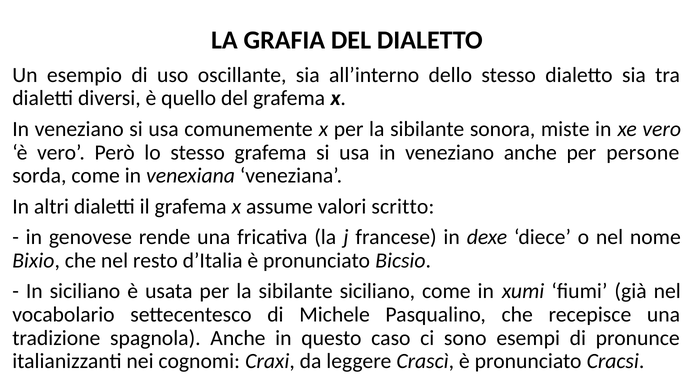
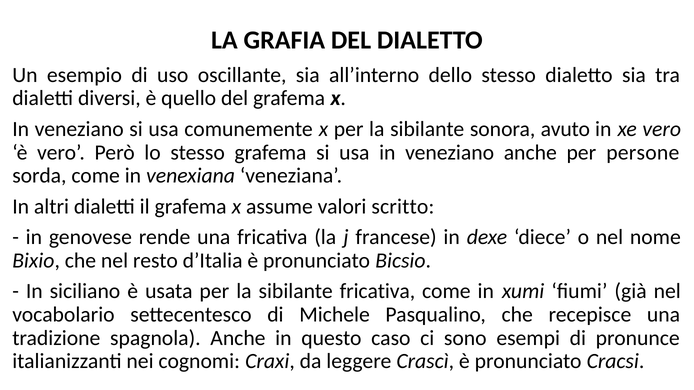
miste: miste -> avuto (565, 129)
sibilante siciliano: siciliano -> fricativa (377, 291)
